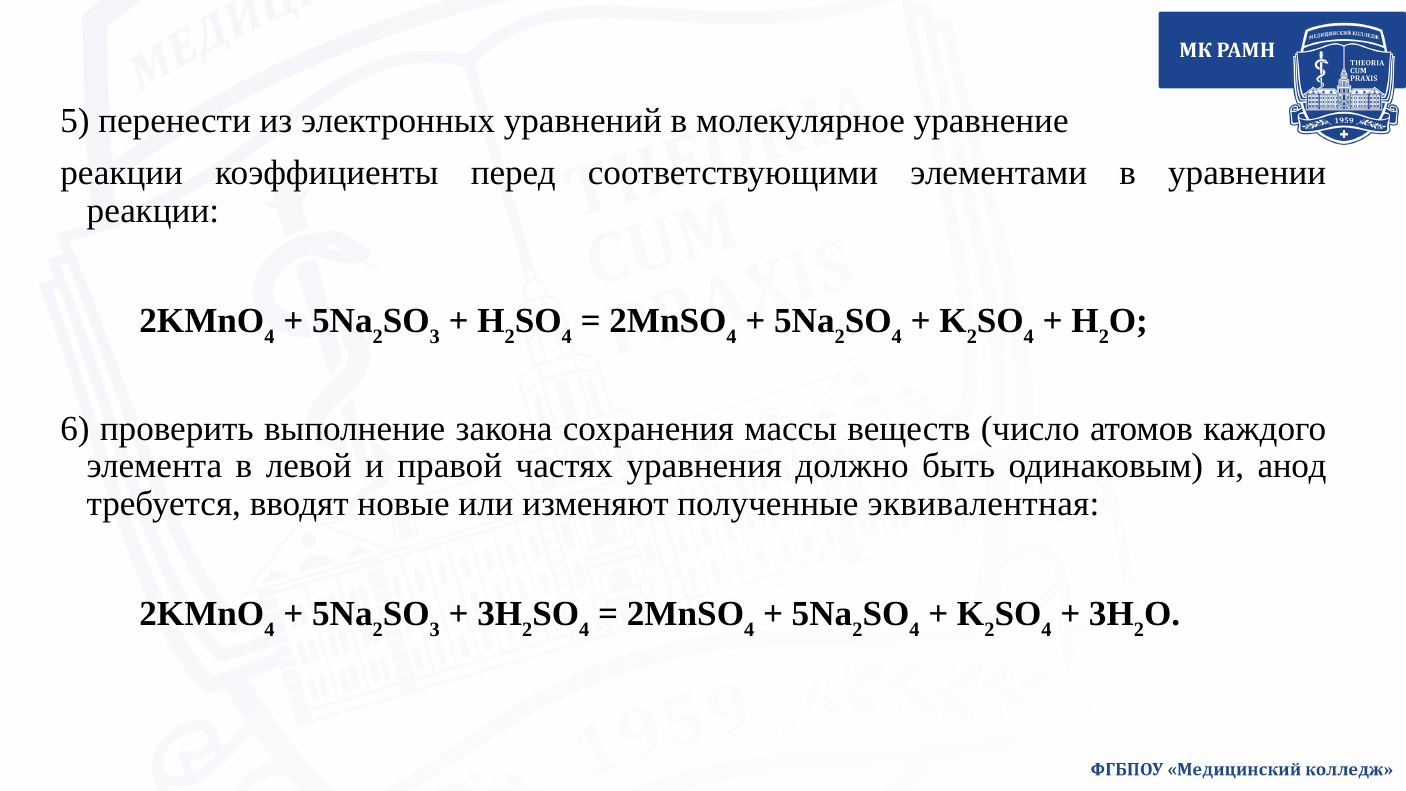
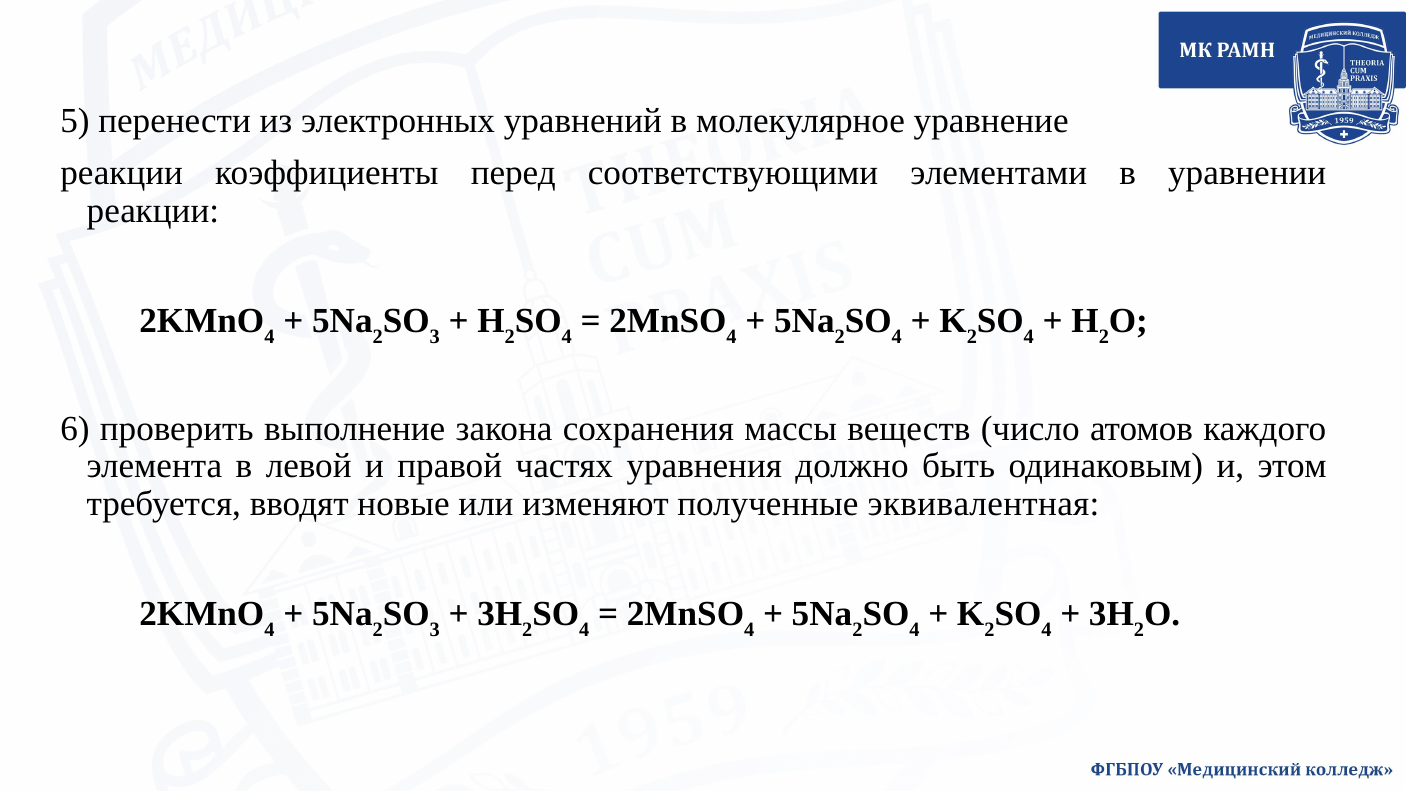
анод: анод -> этом (1292, 466)
